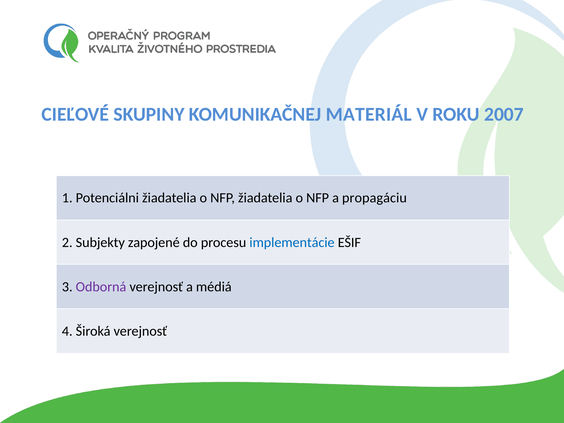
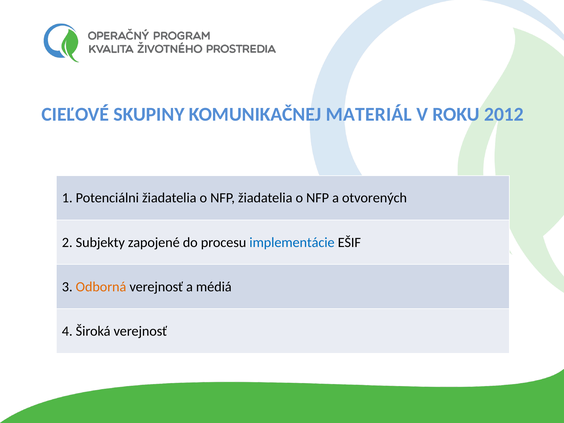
2007: 2007 -> 2012 (504, 114)
propagáciu: propagáciu -> otvorených (375, 198)
Odborná colour: purple -> orange (101, 287)
